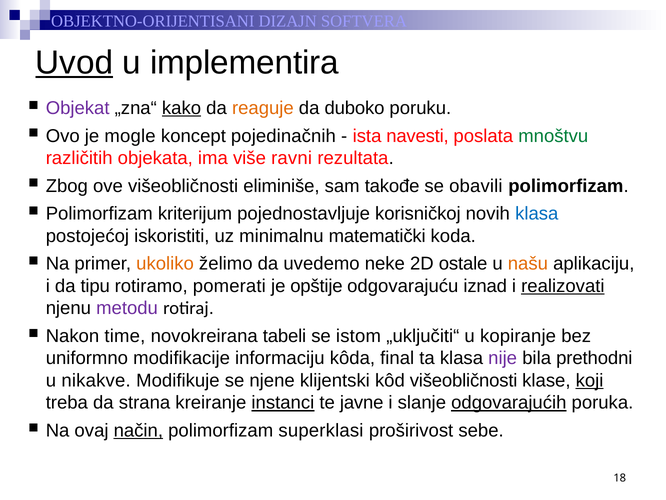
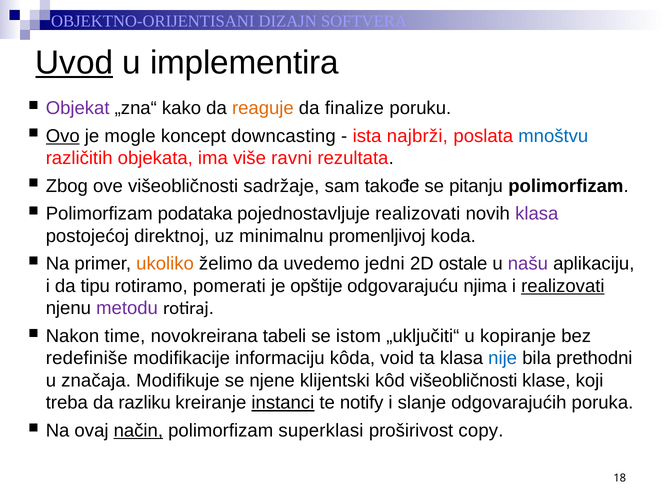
kako underline: present -> none (182, 108)
duboko: duboko -> finalize (354, 108)
Ovo underline: none -> present (63, 136)
pojedinačnih: pojedinačnih -> downcasting (283, 136)
navesti: navesti -> najbrži (417, 136)
mnoštvu colour: green -> blue (553, 136)
eliminiše: eliminiše -> sadržaje (281, 186)
obavili: obavili -> pitanju (476, 186)
kriterijum: kriterijum -> podataka (195, 214)
pojednostavljuje korisničkoj: korisničkoj -> realizovati (418, 214)
klasa colour: blue -> purple (537, 214)
iskoristiti: iskoristiti -> direktnoj (172, 236)
matematički: matematički -> promenljivoj (377, 236)
neke: neke -> jedni (385, 264)
našu colour: orange -> purple (528, 264)
iznad: iznad -> njima (485, 286)
uniformno: uniformno -> redefiniše (87, 358)
final: final -> void (397, 358)
nije colour: purple -> blue (503, 358)
nikakve: nikakve -> značaja (96, 380)
koji underline: present -> none (590, 380)
strana: strana -> razliku (145, 402)
javne: javne -> notify (362, 402)
odgovarajućih underline: present -> none (509, 402)
sebe: sebe -> copy (481, 430)
